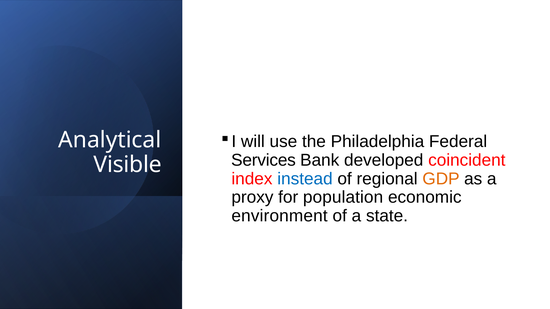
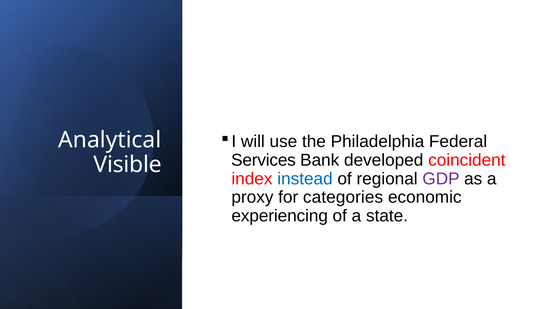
GDP colour: orange -> purple (441, 179)
population: population -> categories (343, 197)
environment: environment -> experiencing (280, 216)
